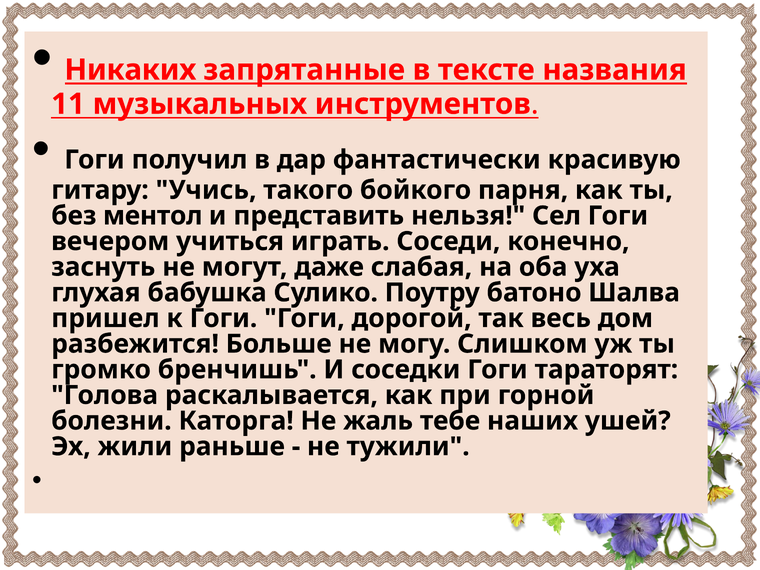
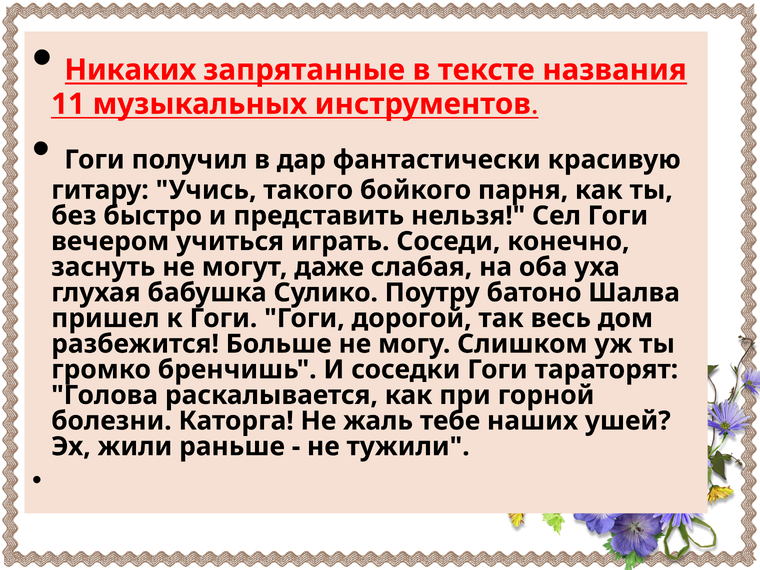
ментол: ментол -> быстро (153, 216)
